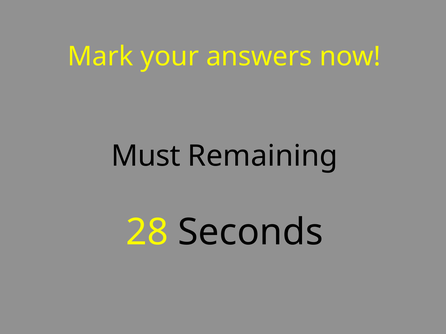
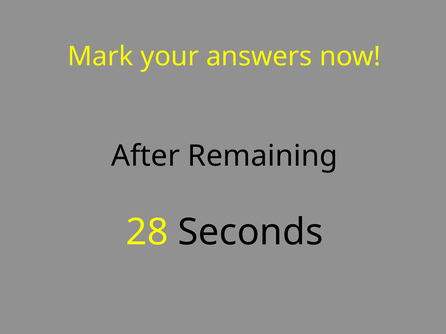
Must: Must -> After (146, 156)
